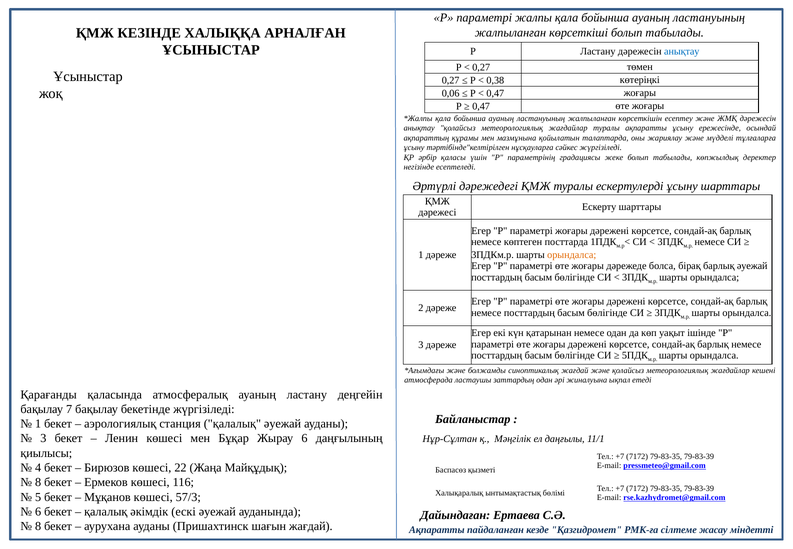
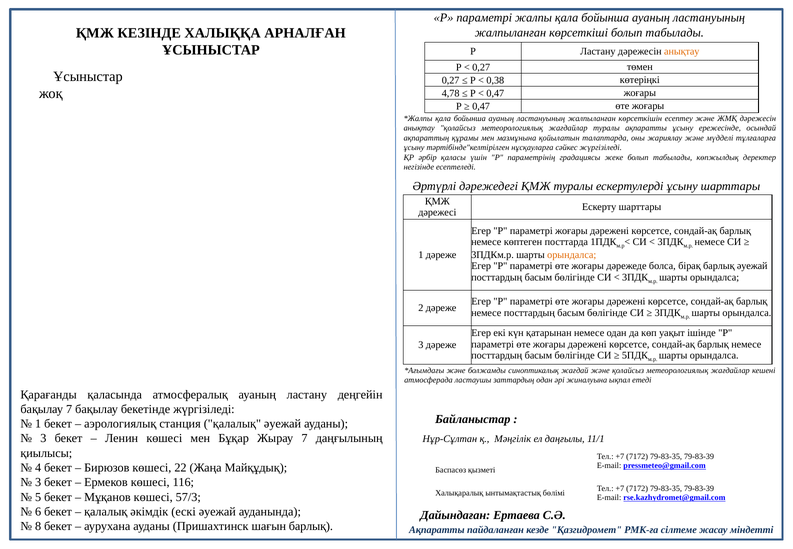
анықтау colour: blue -> orange (682, 51)
0,06: 0,06 -> 4,78 (451, 93)
Жырау 6: 6 -> 7 (304, 438)
8: 8 -> 3 (38, 482)
шағын жағдай: жағдай -> барлық (311, 526)
